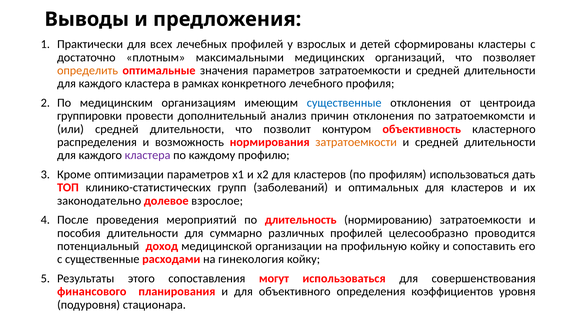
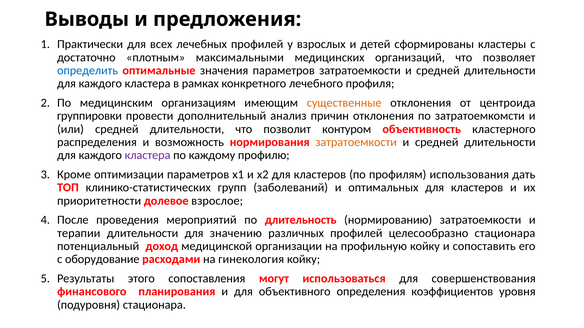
определить colour: orange -> blue (88, 71)
существенные colour: blue -> orange (344, 103)
профилям использоваться: использоваться -> использования (469, 175)
законодательно: законодательно -> приоритетности (99, 201)
пособия: пособия -> терапии (79, 233)
суммарно: суммарно -> значению (236, 233)
целесообразно проводится: проводится -> стационара (505, 233)
с существенные: существенные -> оборудование (102, 260)
